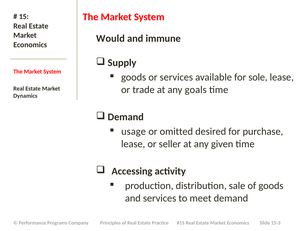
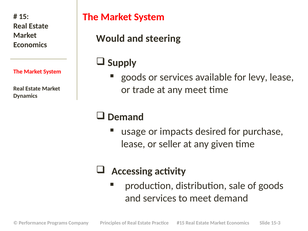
immune: immune -> steering (163, 38)
sole: sole -> levy (258, 77)
any goals: goals -> meet (196, 90)
omitted: omitted -> impacts (176, 132)
